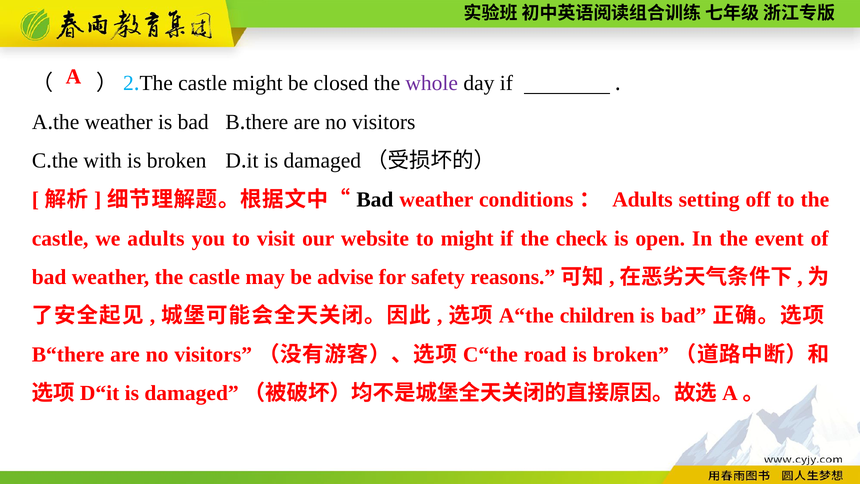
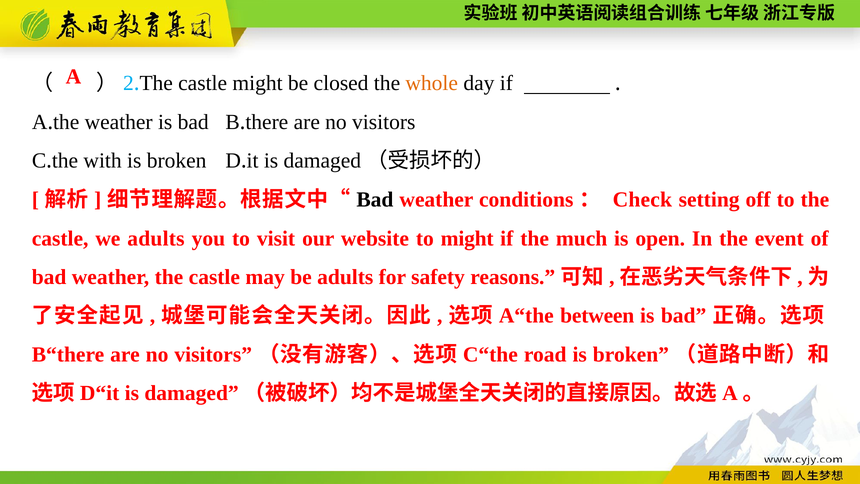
whole colour: purple -> orange (432, 83)
Adults: Adults -> Check (642, 200)
check: check -> much (582, 238)
be advise: advise -> adults (345, 277)
children: children -> between (597, 316)
